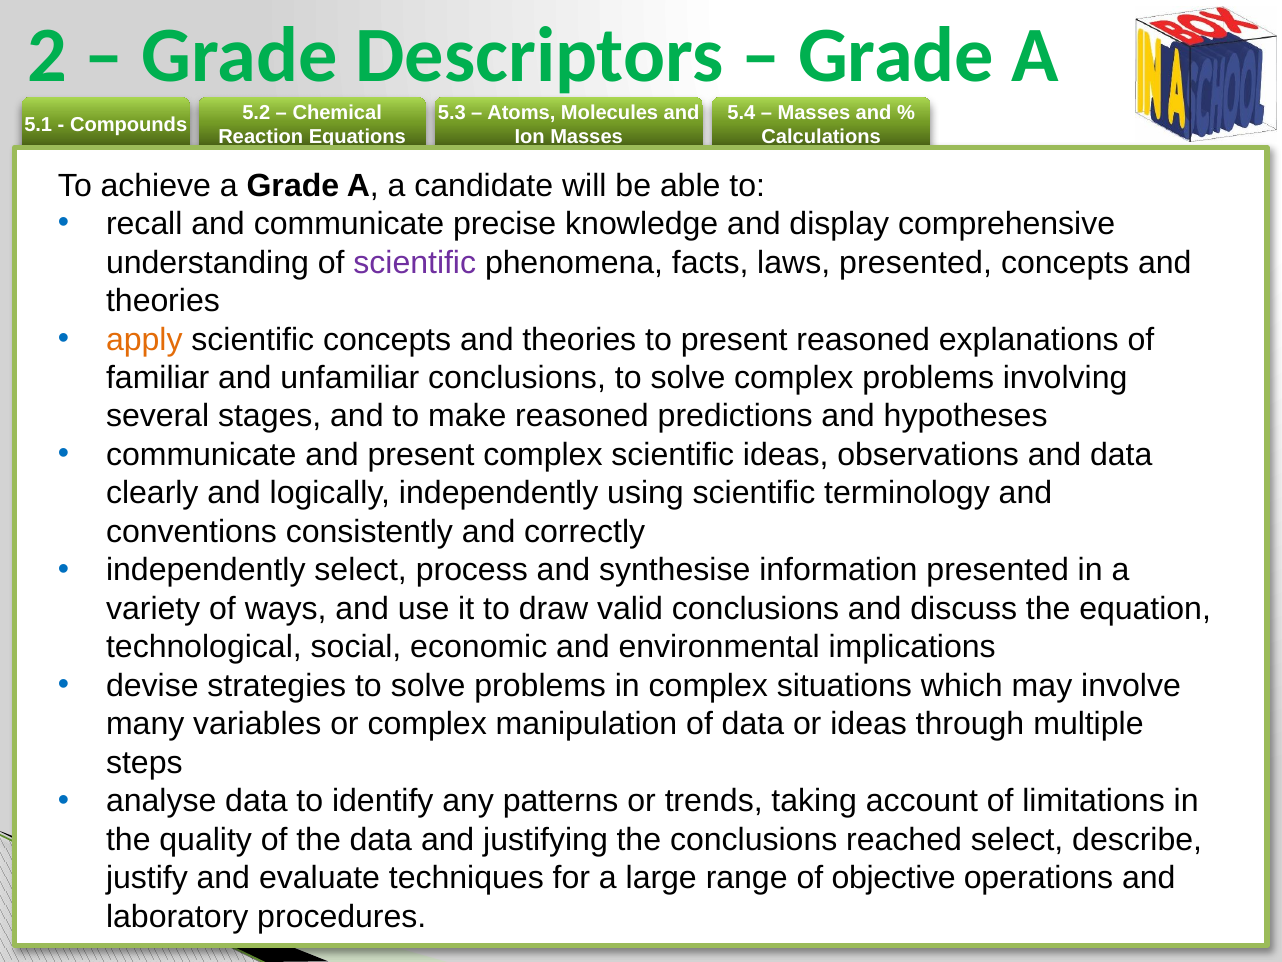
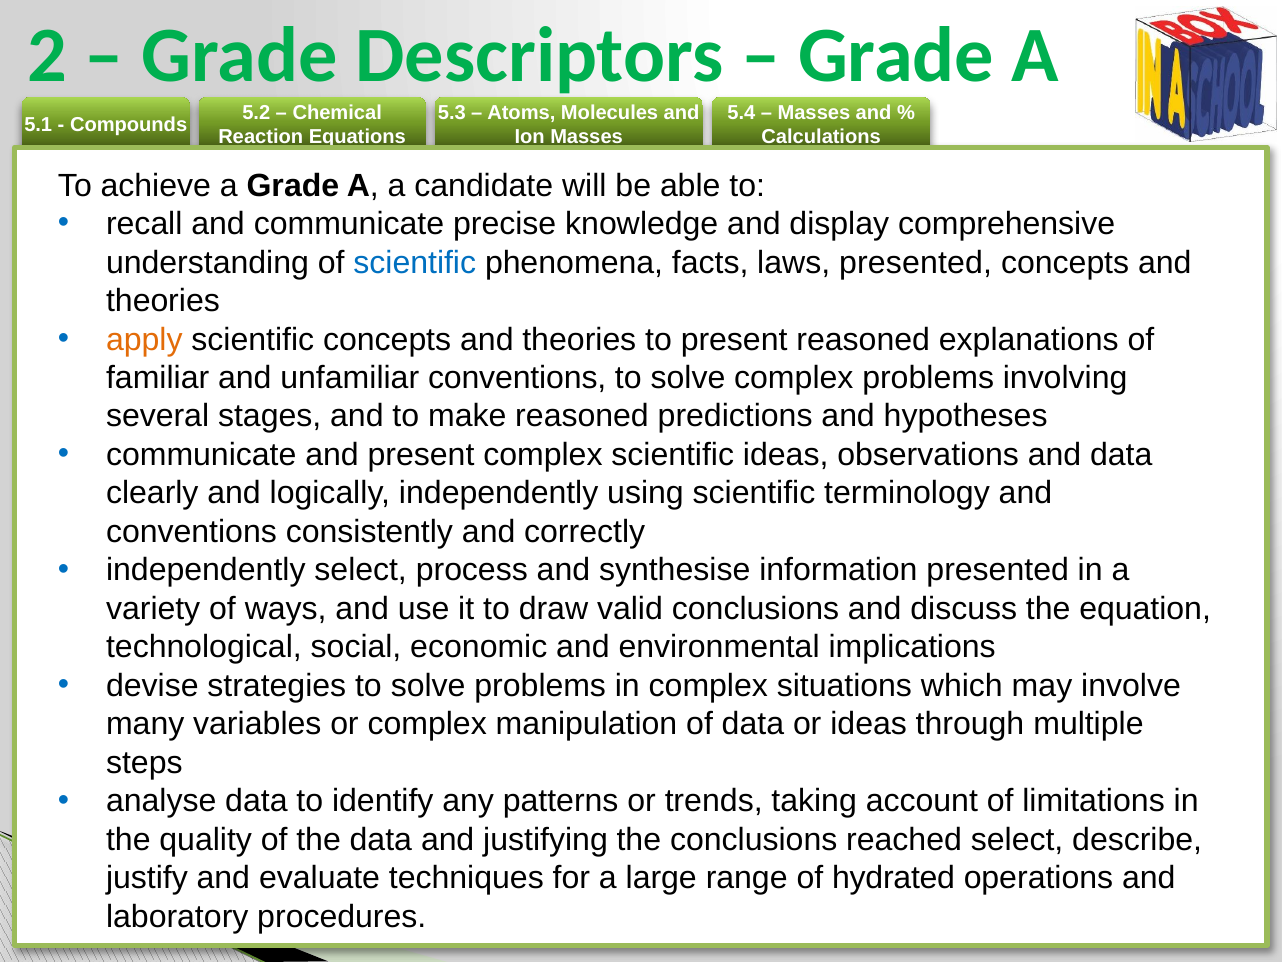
scientific colour: purple -> blue (415, 262)
unfamiliar conclusions: conclusions -> conventions (517, 378)
objective: objective -> hydrated (894, 878)
